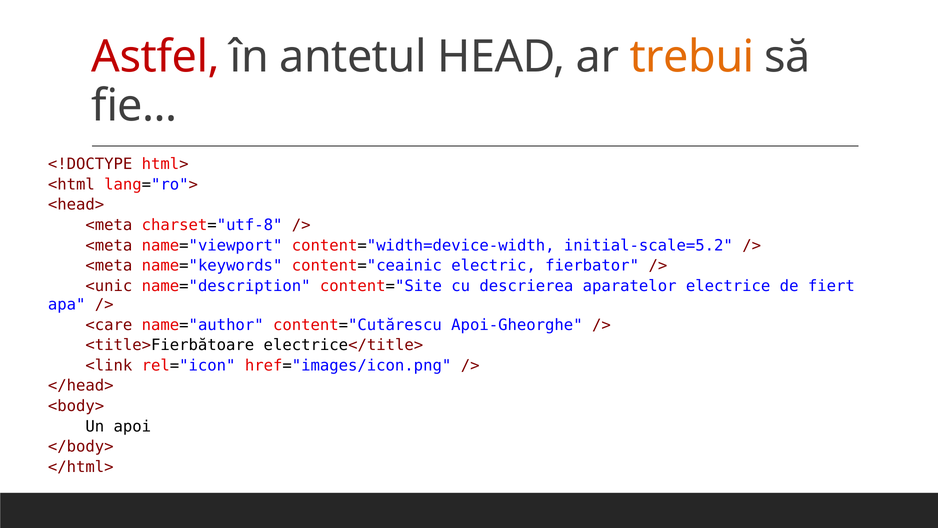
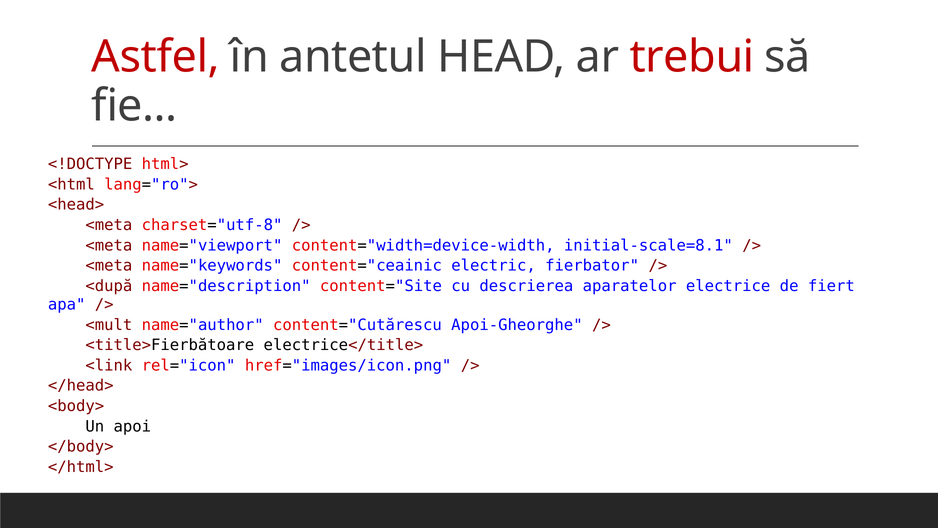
trebui colour: orange -> red (692, 57)
initial-scale=5.2: initial-scale=5.2 -> initial-scale=8.1 (648, 245)
<unic: <unic -> <după (109, 286)
<care: <care -> <mult (109, 325)
